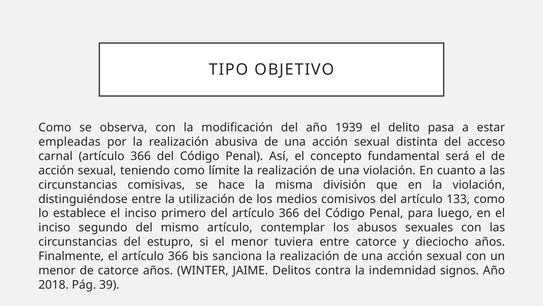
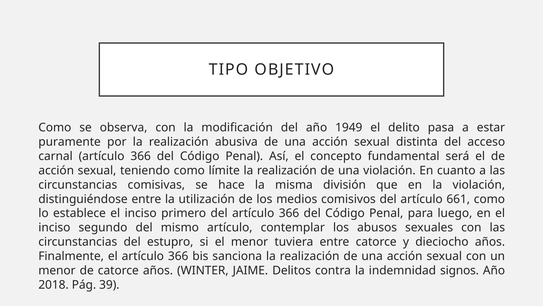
1939: 1939 -> 1949 (349, 127)
empleadas: empleadas -> puramente (70, 142)
133: 133 -> 661 (458, 199)
